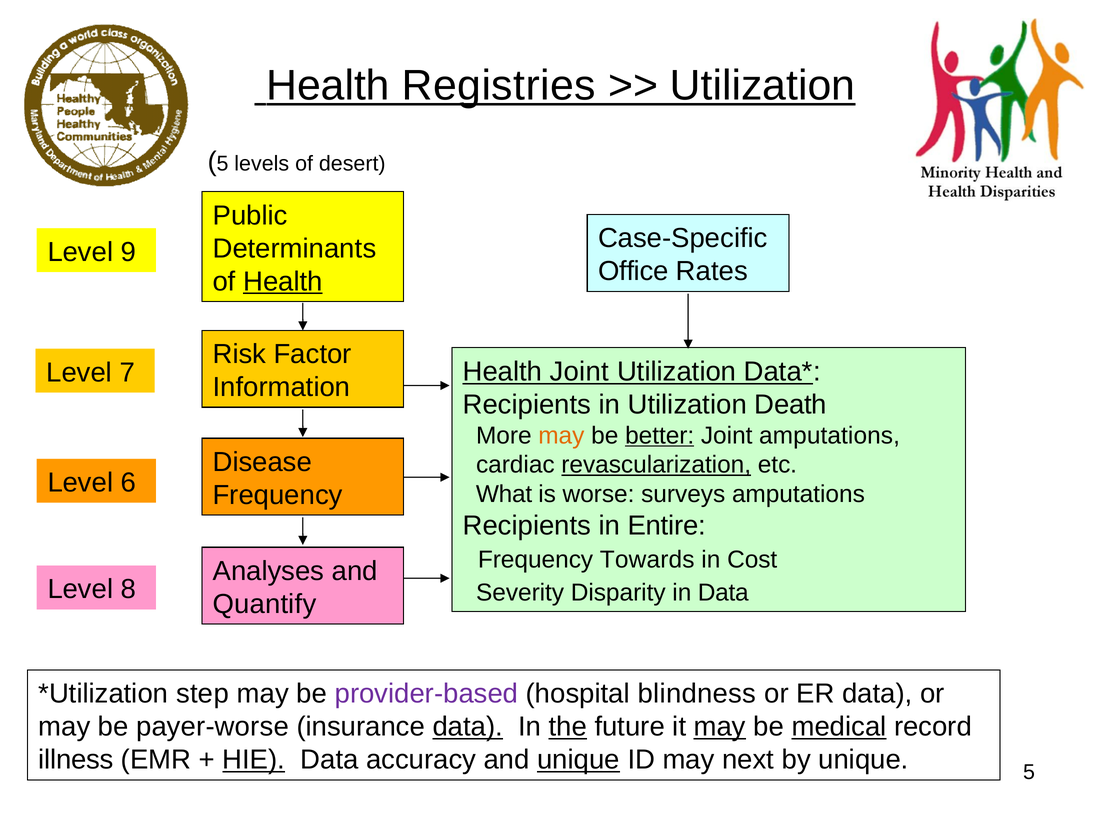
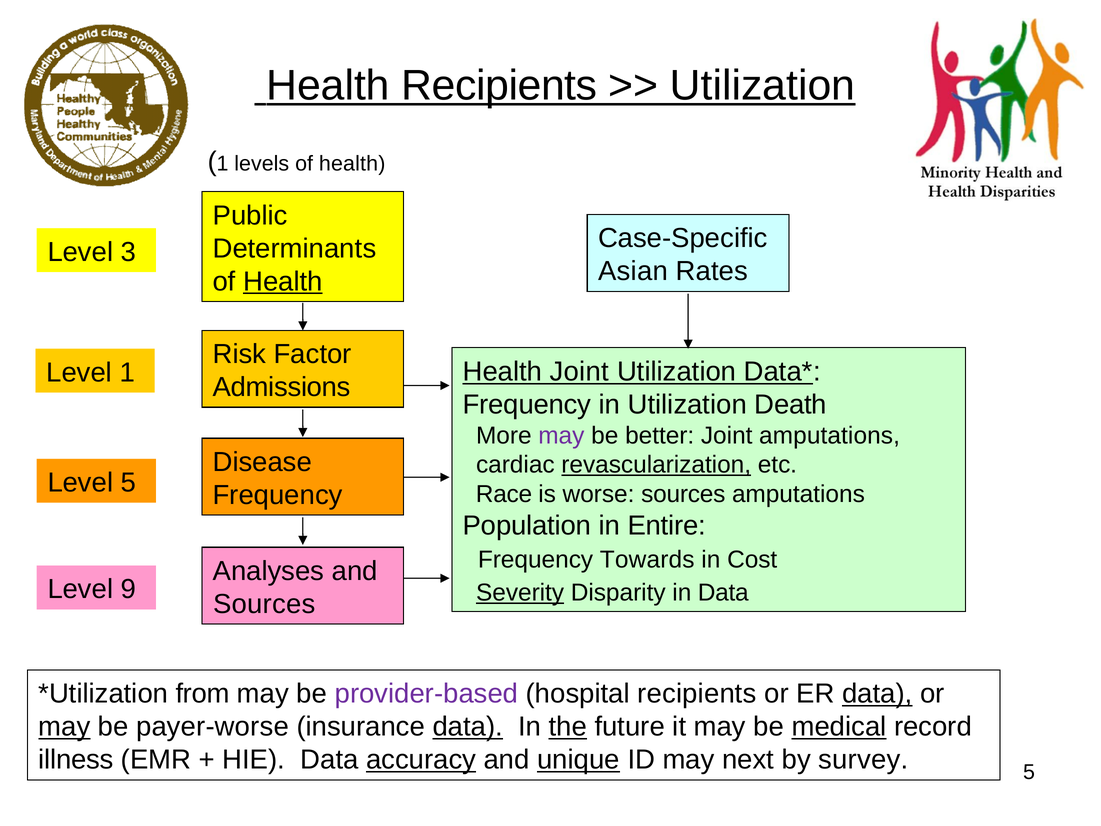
Health Registries: Registries -> Recipients (499, 86)
5: 5 -> 1 (223, 163)
levels of desert: desert -> health (352, 163)
9: 9 -> 3 (128, 252)
Office: Office -> Asian (633, 271)
Level 7: 7 -> 1 (127, 372)
Information: Information -> Admissions (282, 387)
Recipients: Recipients -> Frequency (527, 404)
may colour: orange -> purple (561, 435)
better underline: present -> none (660, 435)
Level 6: 6 -> 5 (128, 483)
What: What -> Race (504, 494)
worse surveys: surveys -> sources (683, 494)
Recipients: Recipients -> Population (527, 525)
8: 8 -> 9 (128, 589)
Severity underline: none -> present (520, 593)
Quantify: Quantify -> Sources (264, 604)
step: step -> from (203, 694)
hospital blindness: blindness -> recipients (697, 694)
data underline: none -> present (877, 694)
may underline: none -> present (64, 727)
may underline: present -> none (720, 727)
HIE underline: present -> none (254, 760)
accuracy underline: none -> present (421, 760)
by unique: unique -> survey (863, 760)
